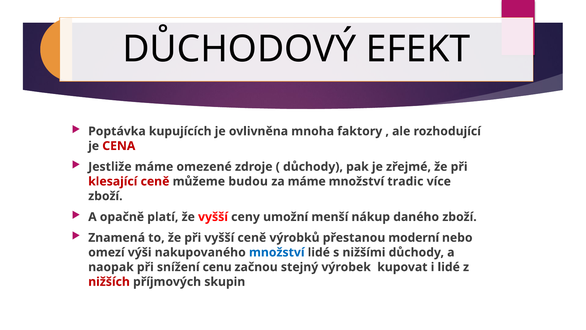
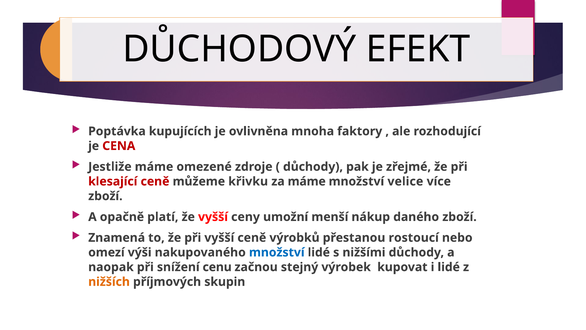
budou: budou -> křivku (248, 181)
tradic: tradic -> velice (405, 181)
moderní: moderní -> rostoucí (414, 237)
nižších colour: red -> orange (109, 281)
